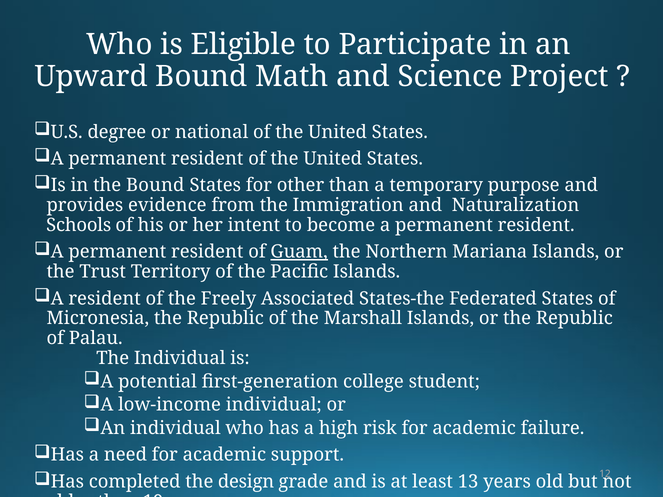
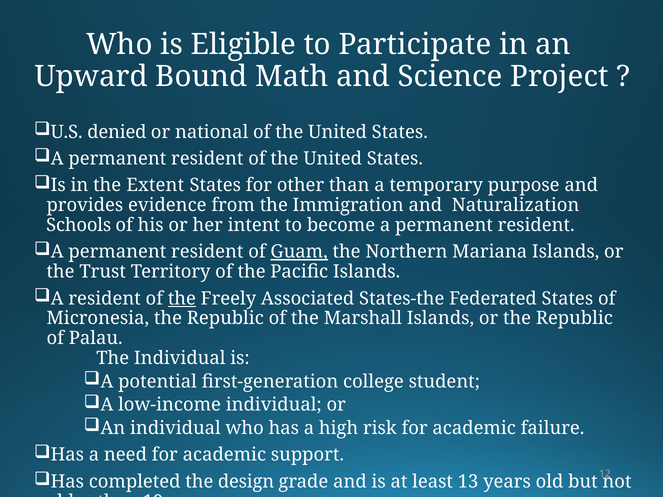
degree: degree -> denied (117, 132)
the Bound: Bound -> Extent (155, 185)
the underline: none -> present (182, 299)
